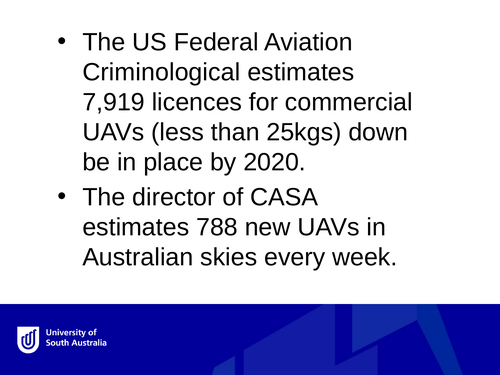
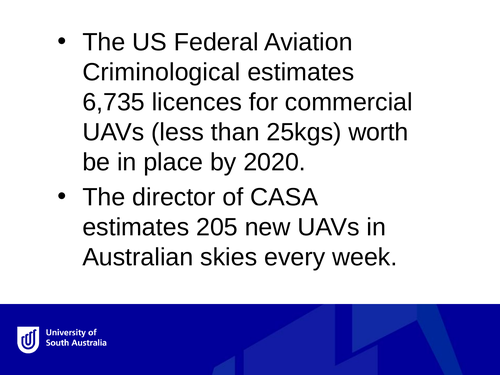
7,919: 7,919 -> 6,735 (114, 102)
down: down -> worth (378, 132)
788: 788 -> 205 (217, 227)
